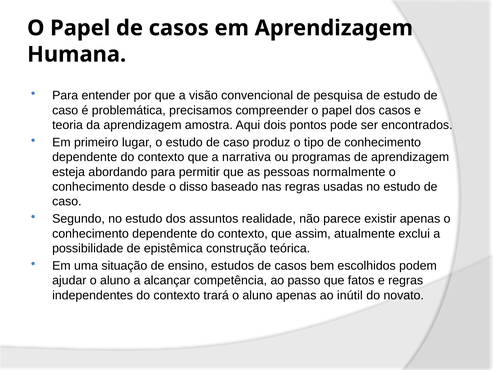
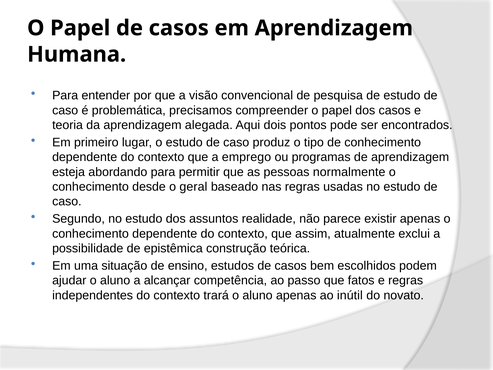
amostra: amostra -> alegada (209, 125)
narrativa: narrativa -> emprego (247, 157)
disso: disso -> geral (193, 187)
